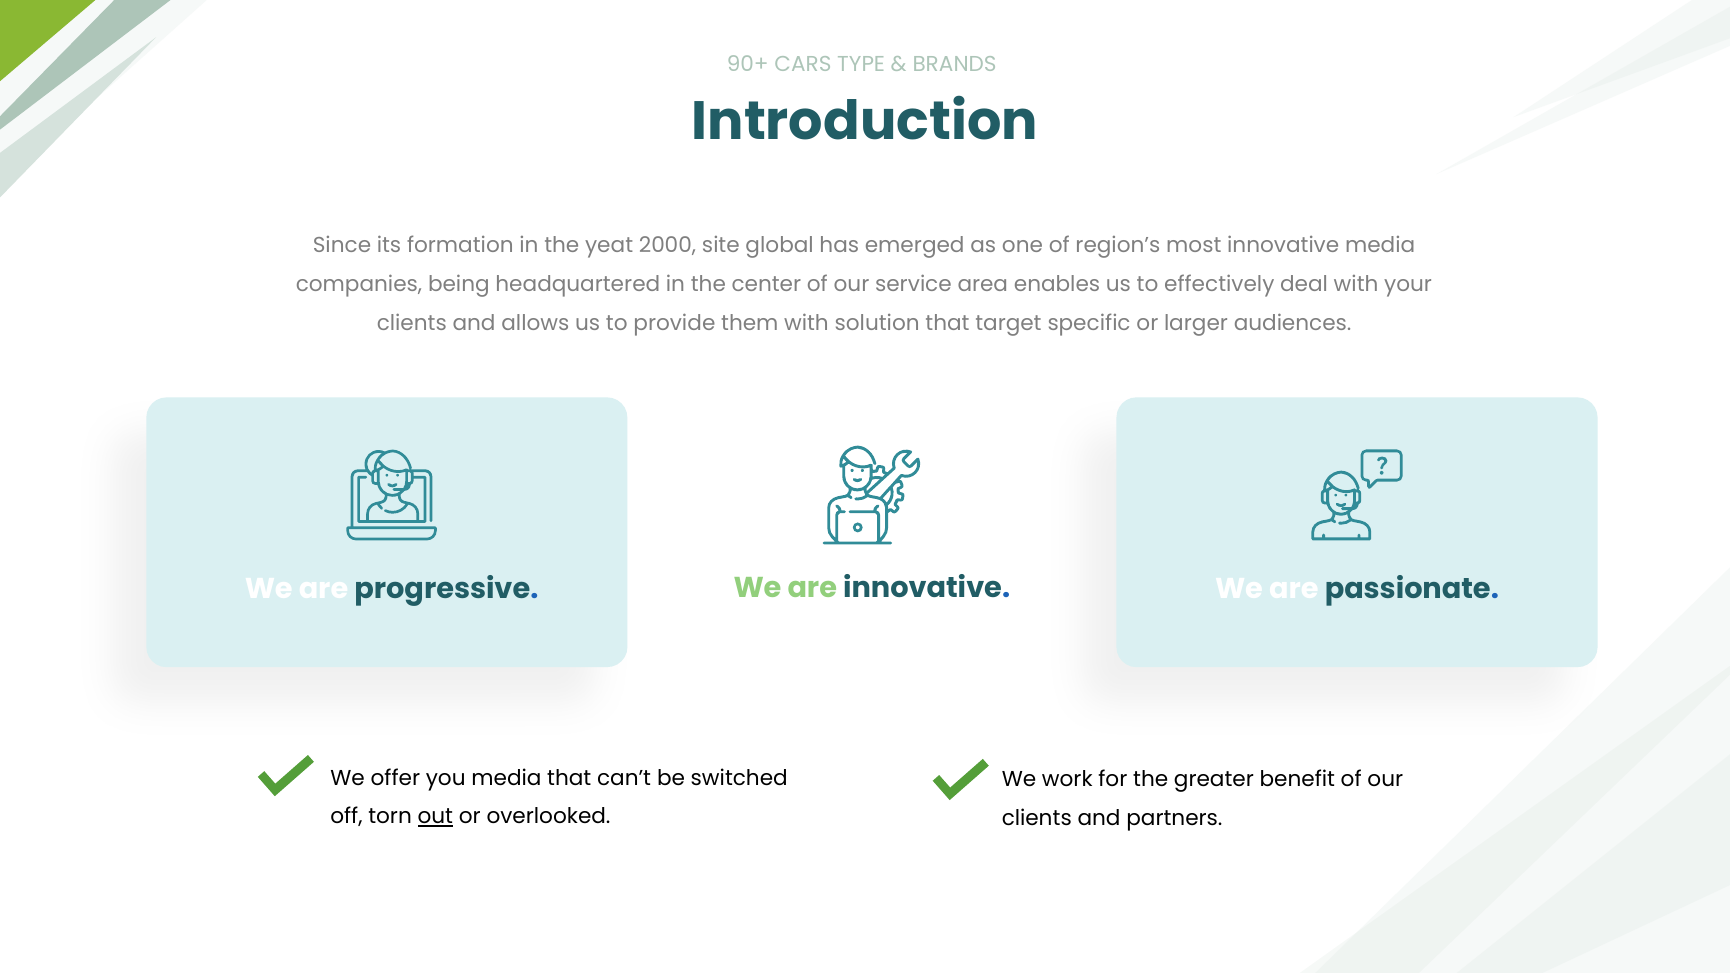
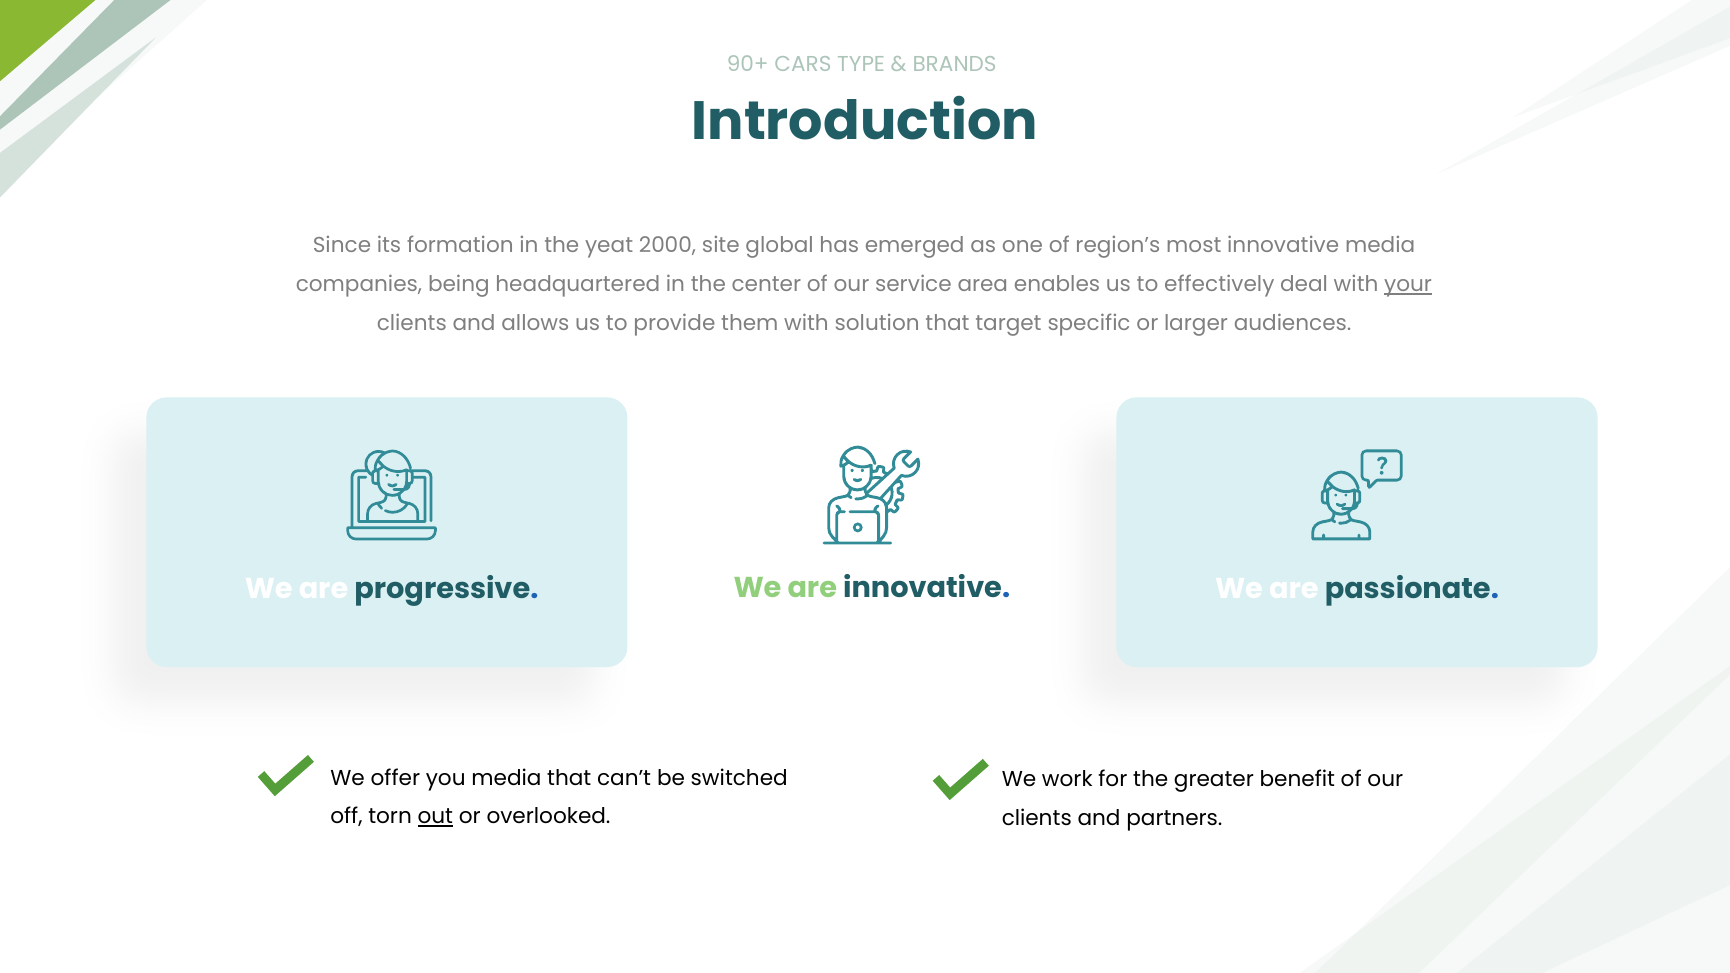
your underline: none -> present (1408, 285)
